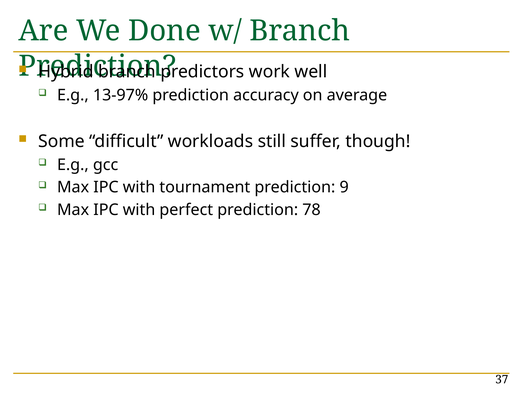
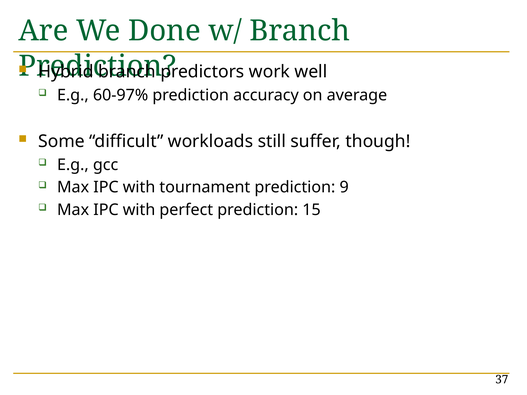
13-97%: 13-97% -> 60-97% (121, 95)
78: 78 -> 15 (311, 210)
